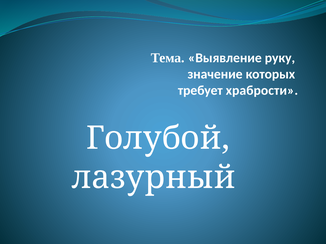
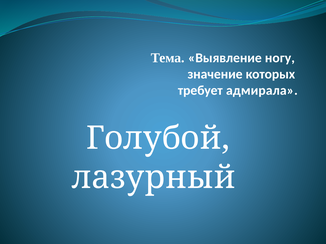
руку: руку -> ногу (280, 58)
храбрости: храбрости -> адмирала (262, 91)
